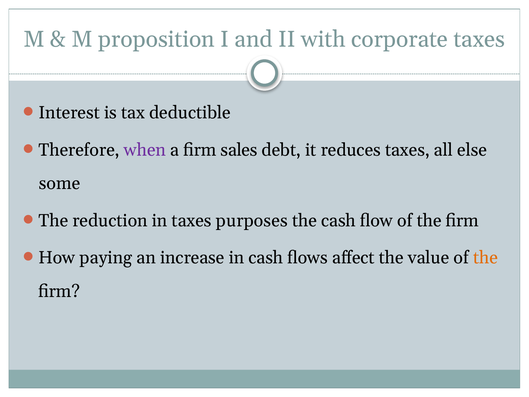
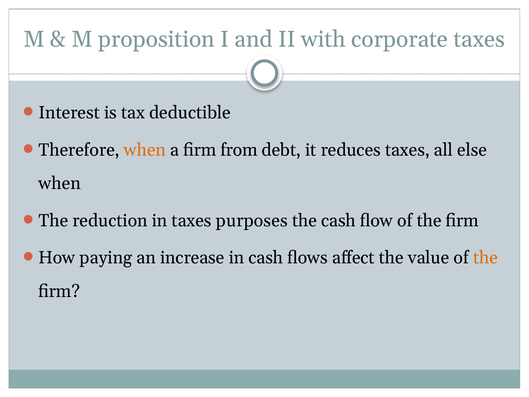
when colour: purple -> orange (145, 150)
sales: sales -> from (239, 150)
some: some -> when (60, 183)
